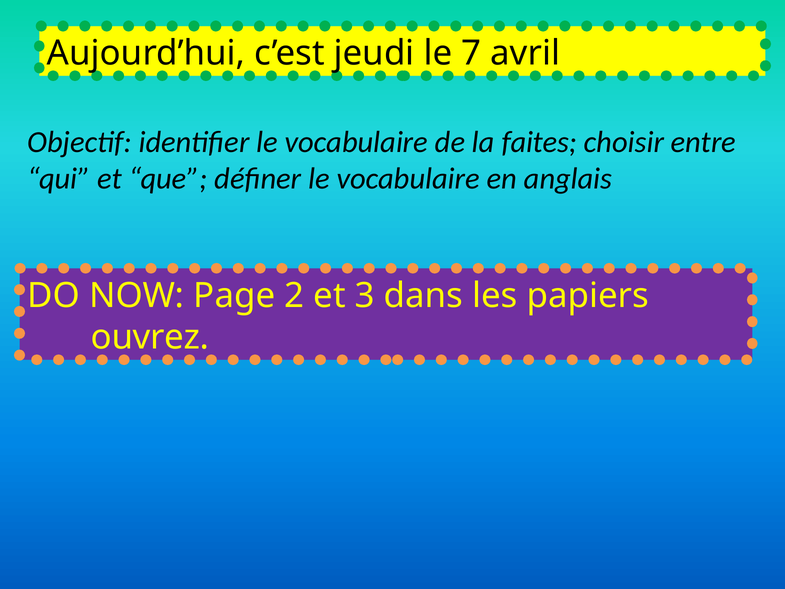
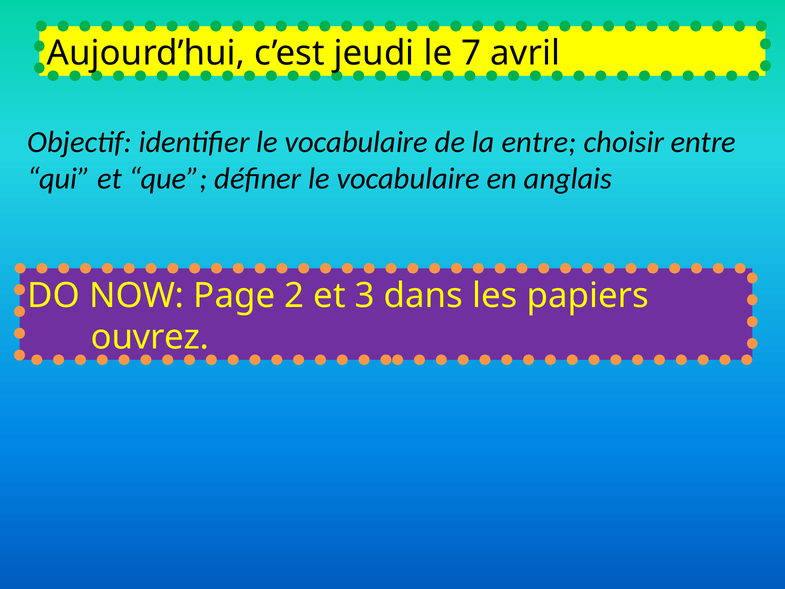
la faites: faites -> entre (539, 142)
